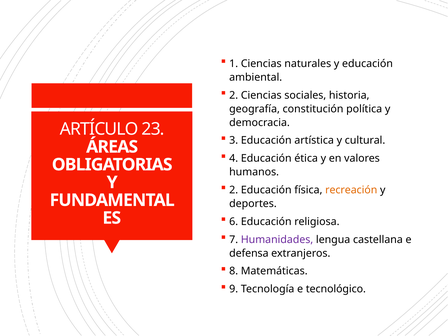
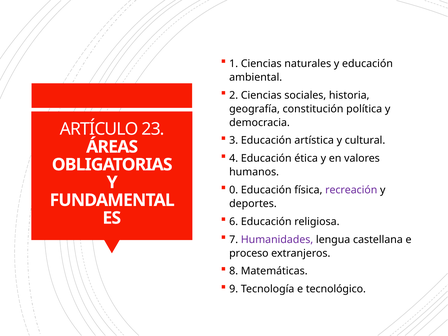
2: 2 -> 0 (234, 190)
recreación colour: orange -> purple (351, 190)
defensa: defensa -> proceso (249, 253)
